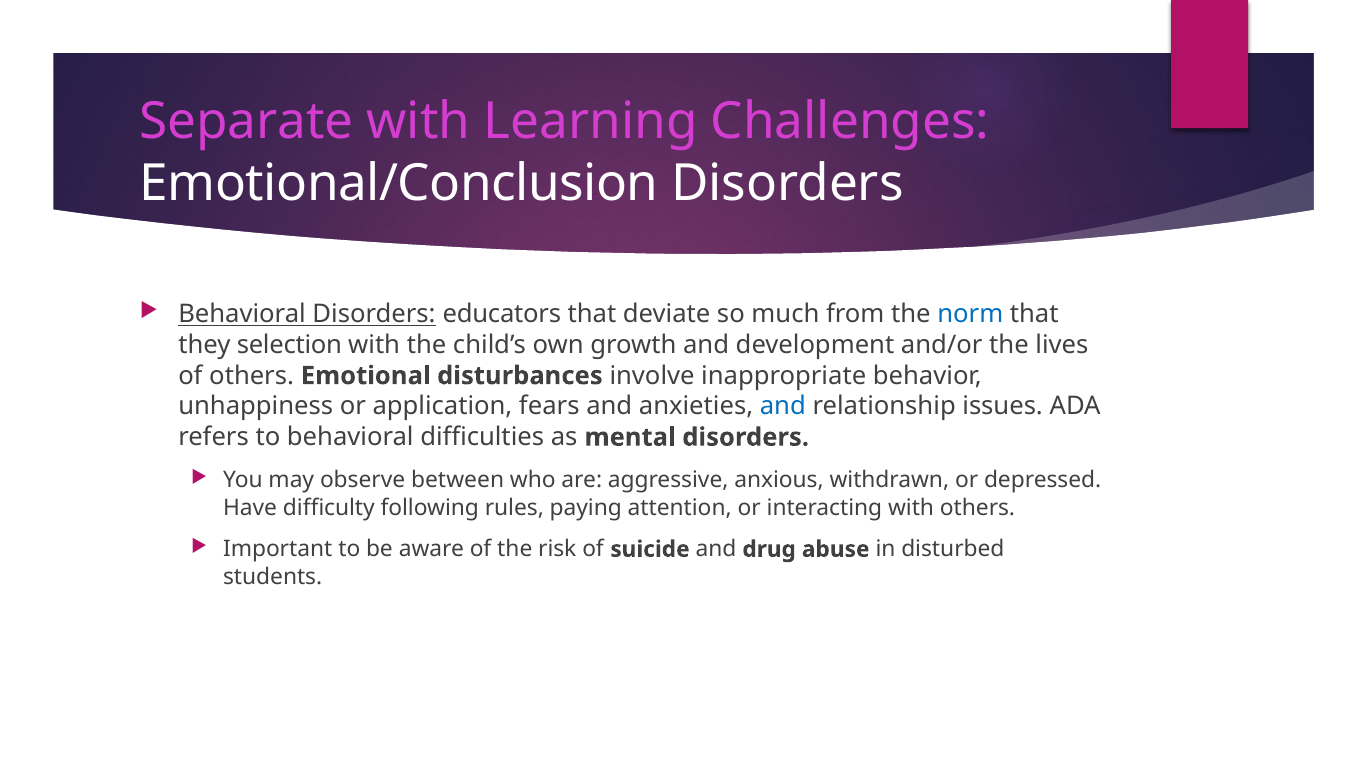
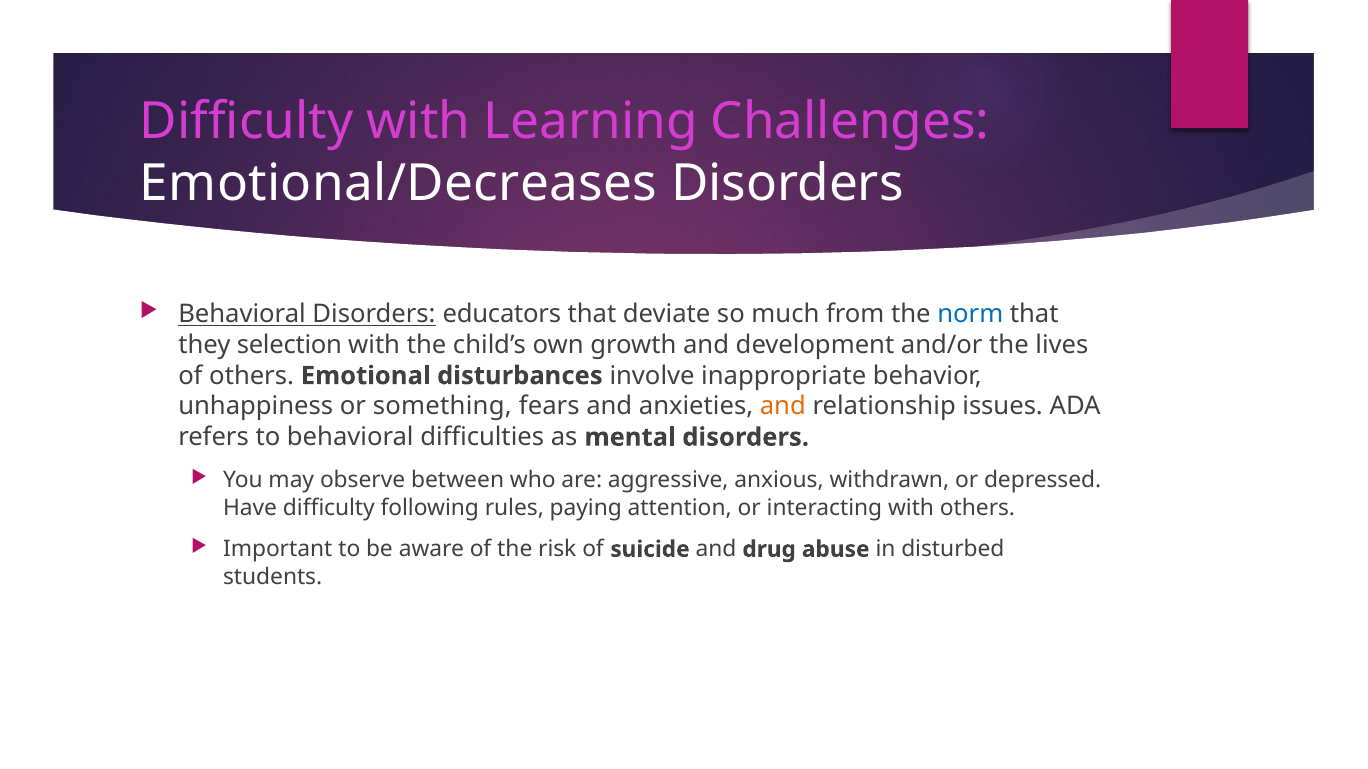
Separate: Separate -> Difficulty (247, 122)
Emotional/Conclusion: Emotional/Conclusion -> Emotional/Decreases (399, 183)
application: application -> something (442, 407)
and colour: blue -> orange (783, 407)
